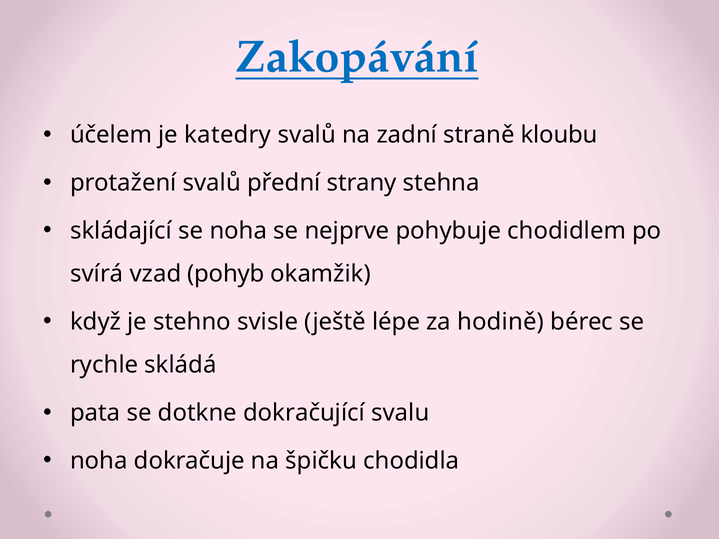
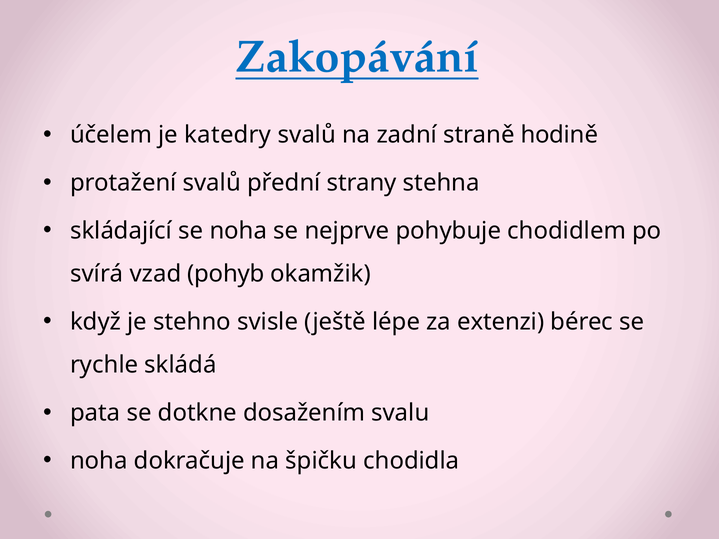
kloubu: kloubu -> hodině (559, 135)
hodině: hodině -> extenzi (501, 322)
dokračující: dokračující -> dosažením (304, 413)
